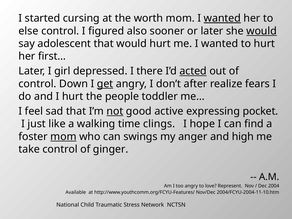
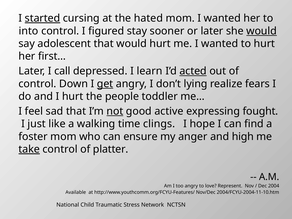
started underline: none -> present (42, 18)
worth: worth -> hated (148, 18)
wanted underline: present -> none (222, 18)
else: else -> into (28, 31)
also: also -> stay (137, 31)
girl: girl -> call (62, 71)
there: there -> learn (150, 71)
after: after -> lying (196, 84)
pocket: pocket -> fought (260, 111)
mom underline: present -> none (63, 137)
swings: swings -> ensure (140, 137)
take underline: none -> present (29, 149)
ginger: ginger -> platter (111, 149)
